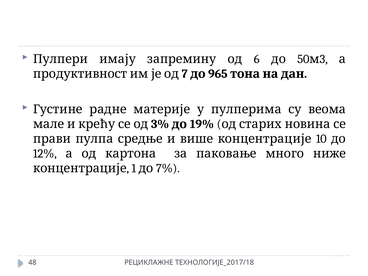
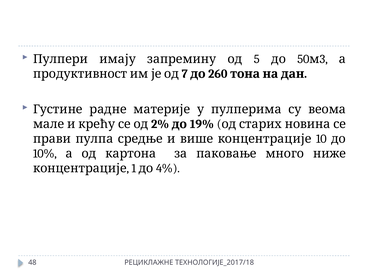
6: 6 -> 5 (257, 59)
965: 965 -> 260 (218, 74)
3%: 3% -> 2% (160, 124)
12%: 12% -> 10% (45, 154)
7%: 7% -> 4% (168, 168)
